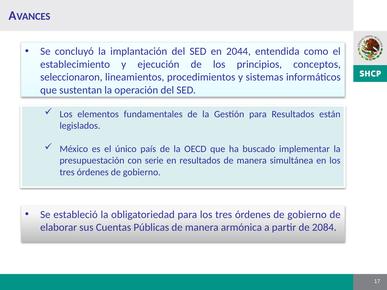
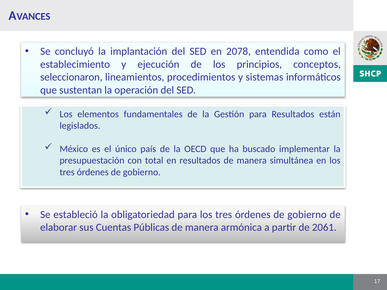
2044: 2044 -> 2078 (238, 51)
serie: serie -> total (154, 161)
2084: 2084 -> 2061 (324, 228)
